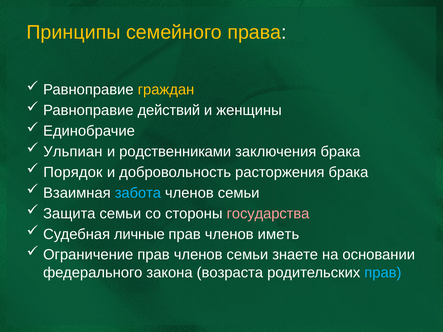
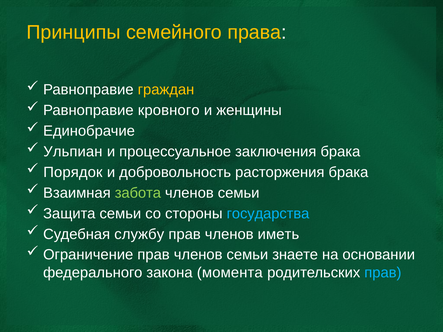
действий: действий -> кровного (169, 110)
родственниками: родственниками -> процессуальное (175, 152)
забота colour: light blue -> light green (138, 193)
государства colour: pink -> light blue (268, 214)
личные: личные -> службу (139, 234)
возраста: возраста -> момента (230, 273)
